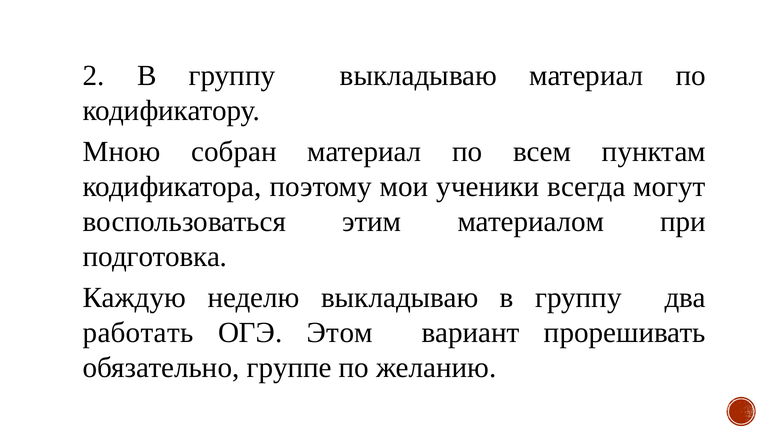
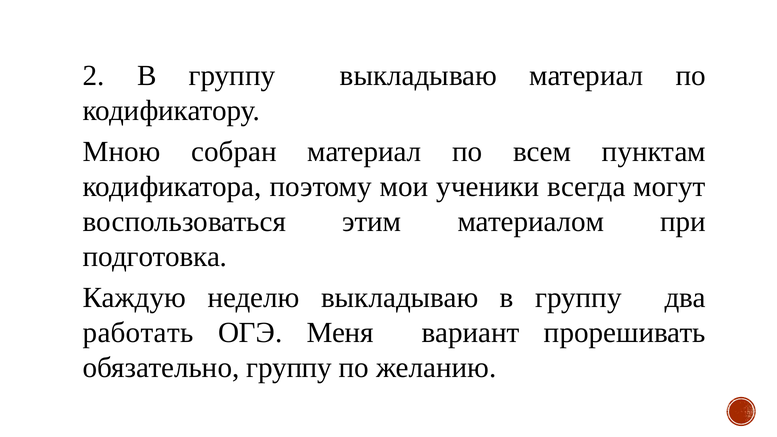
Этом: Этом -> Меня (340, 333)
обязательно группе: группе -> группу (289, 367)
